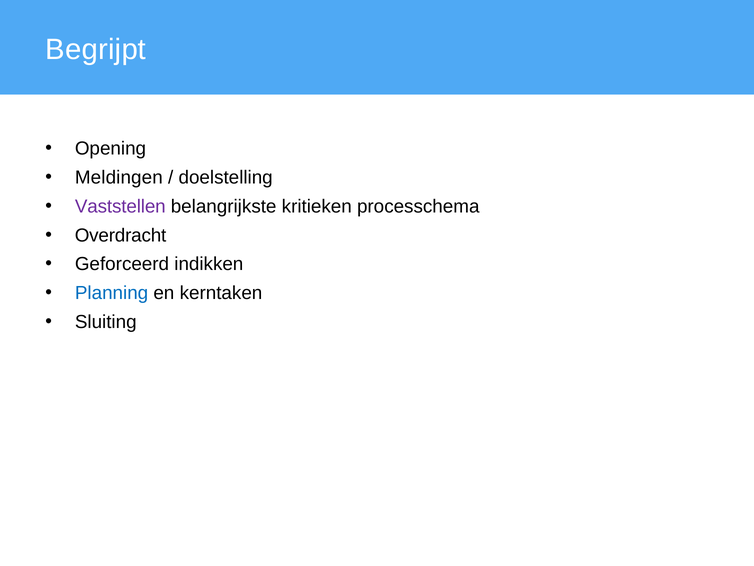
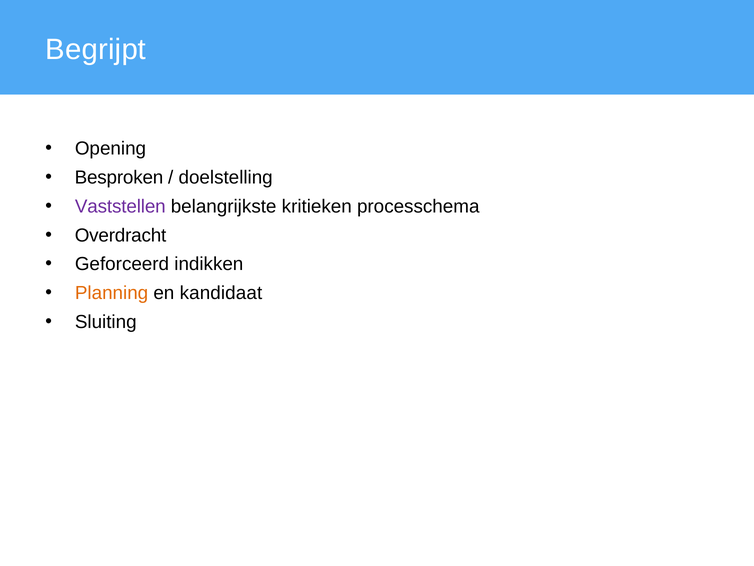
Meldingen: Meldingen -> Besproken (119, 177)
Planning colour: blue -> orange (112, 293)
kerntaken: kerntaken -> kandidaat (221, 293)
